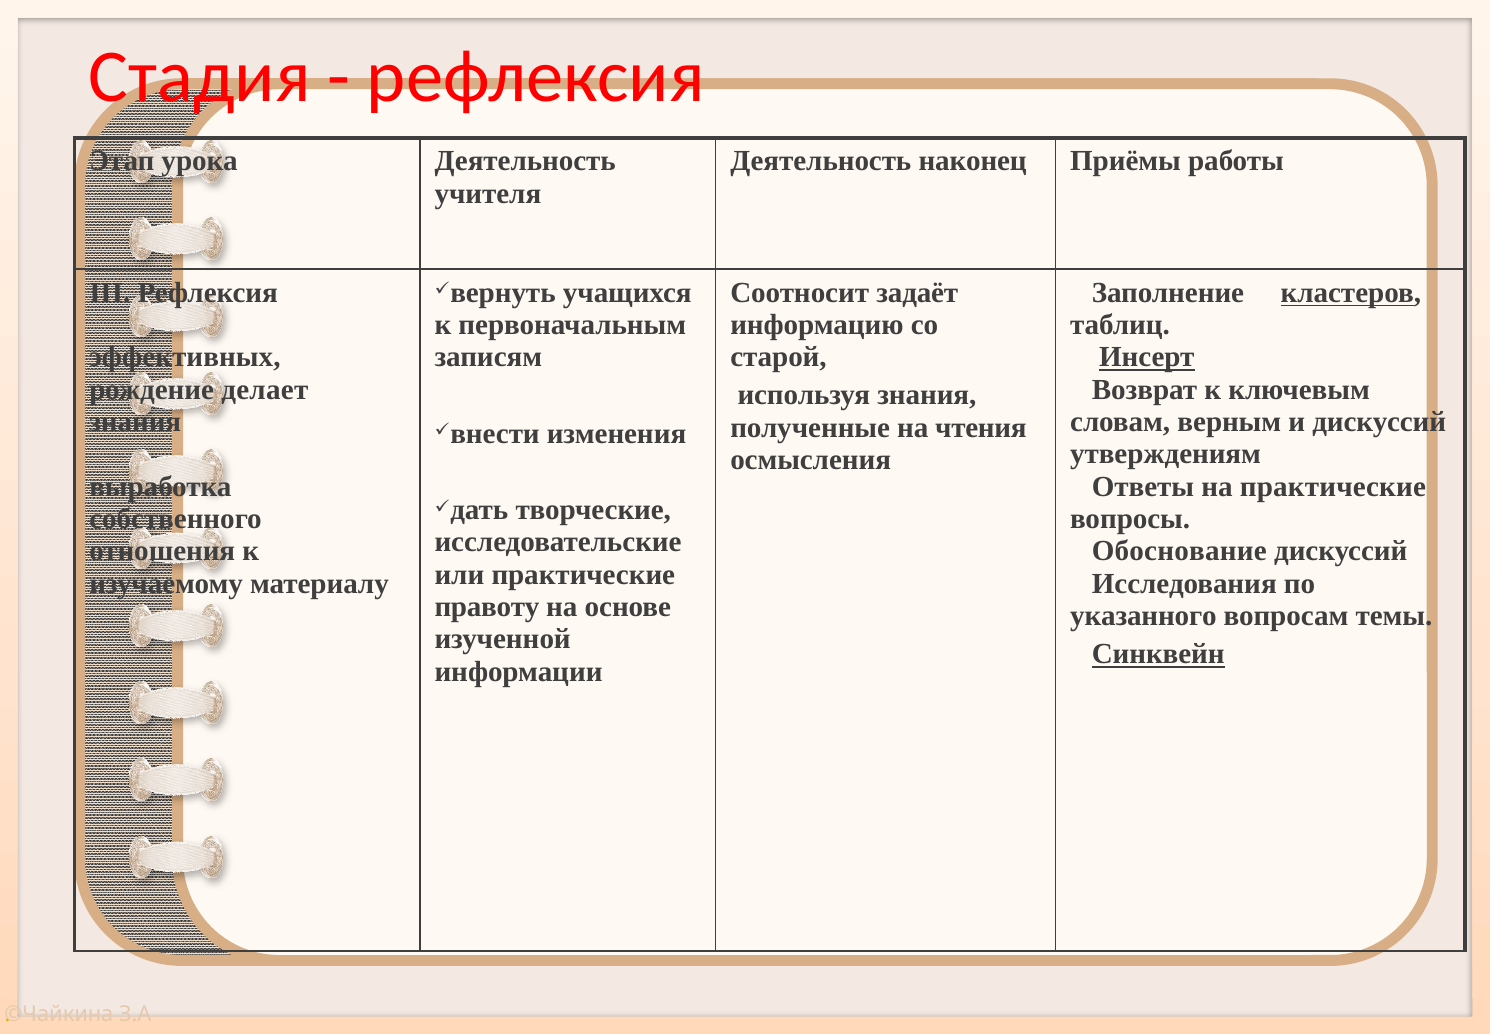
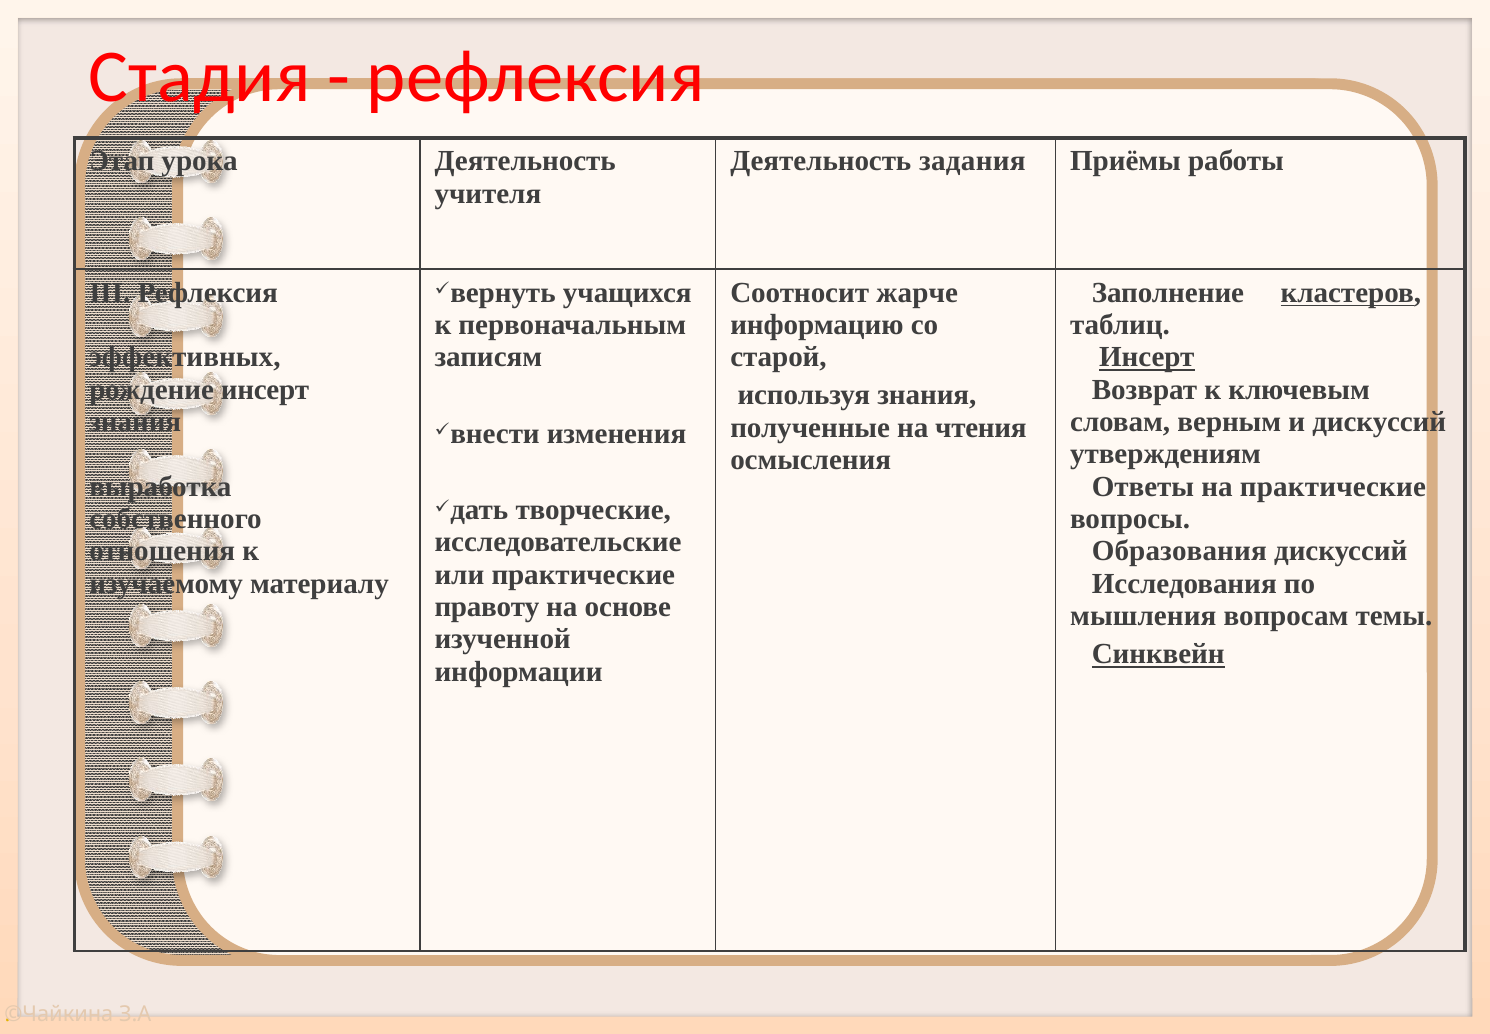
наконец: наконец -> задания (972, 161)
задаёт: задаёт -> жарче (917, 293)
рождение делает: делает -> инсерт (265, 390)
Обоснование: Обоснование -> Образования (1179, 551)
указанного: указанного -> мышления (1143, 616)
